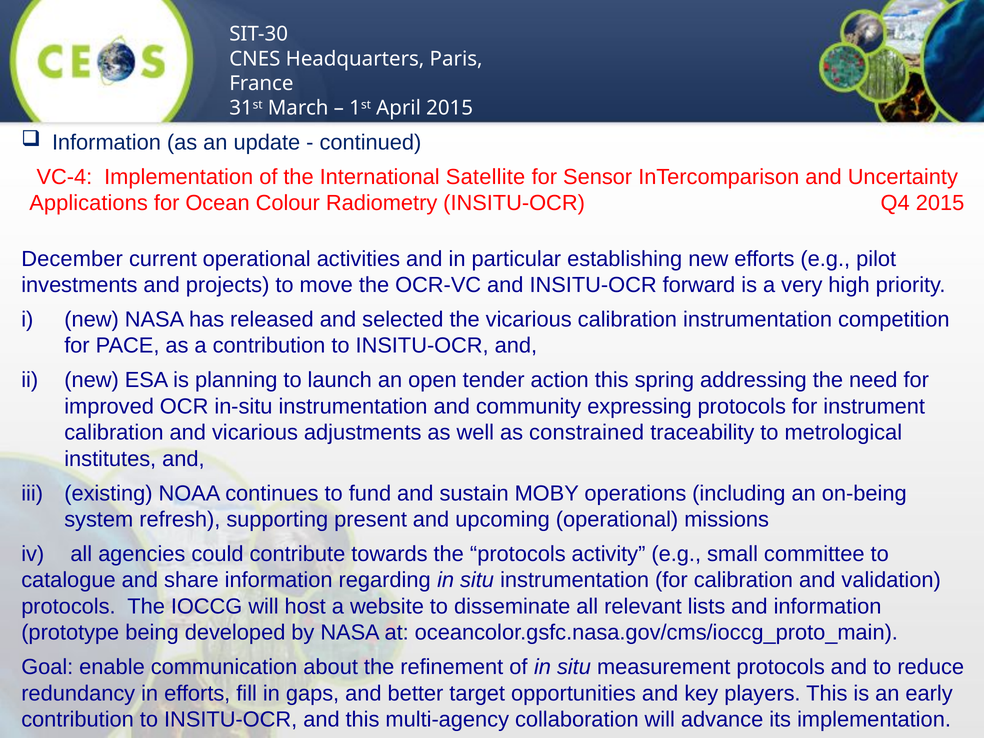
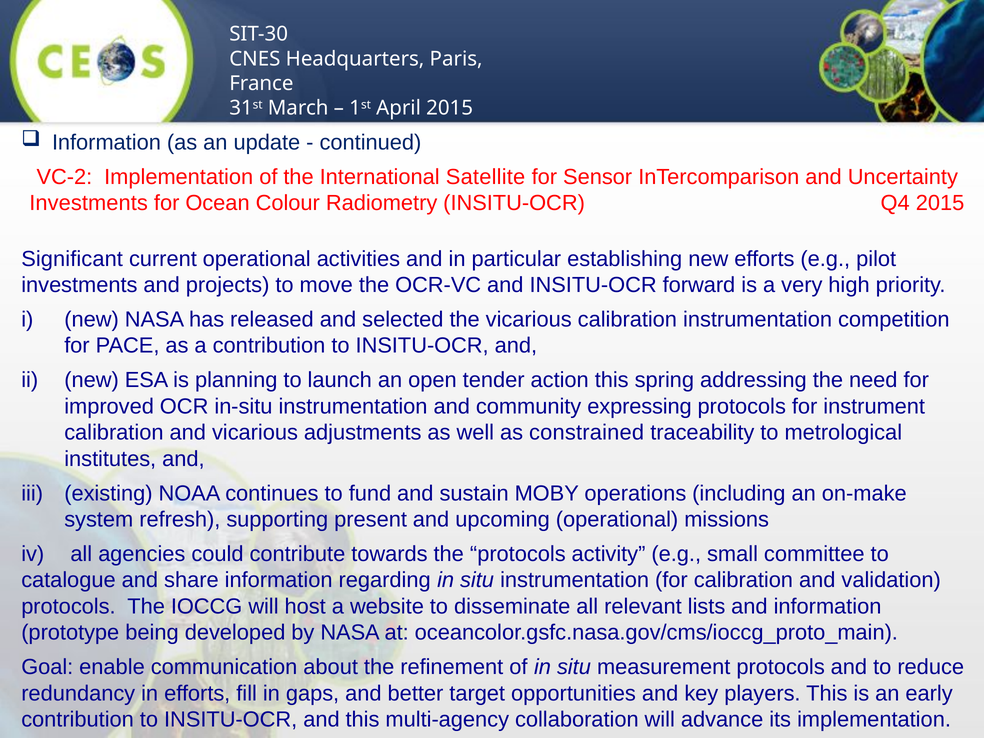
VC-4: VC-4 -> VC-2 (64, 177)
Applications: Applications -> Investments (89, 203)
December: December -> Significant (72, 259)
on-being: on-being -> on-make (864, 493)
